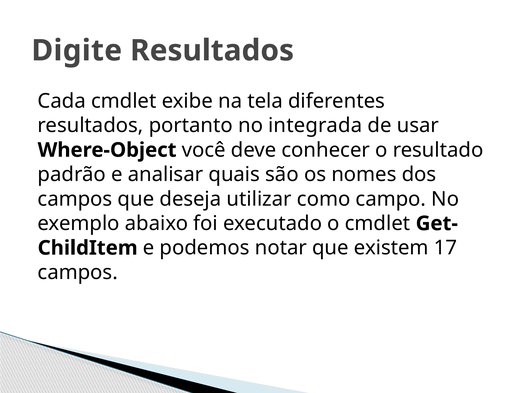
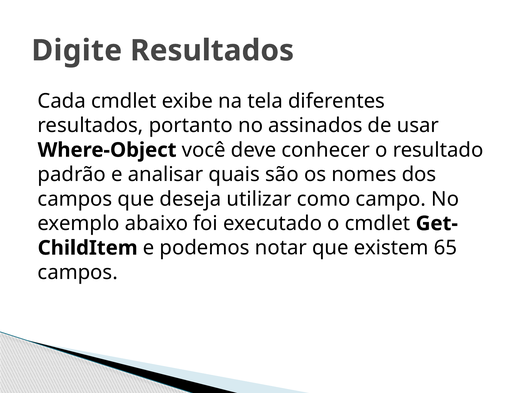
integrada: integrada -> assinados (315, 126)
17: 17 -> 65 (446, 248)
